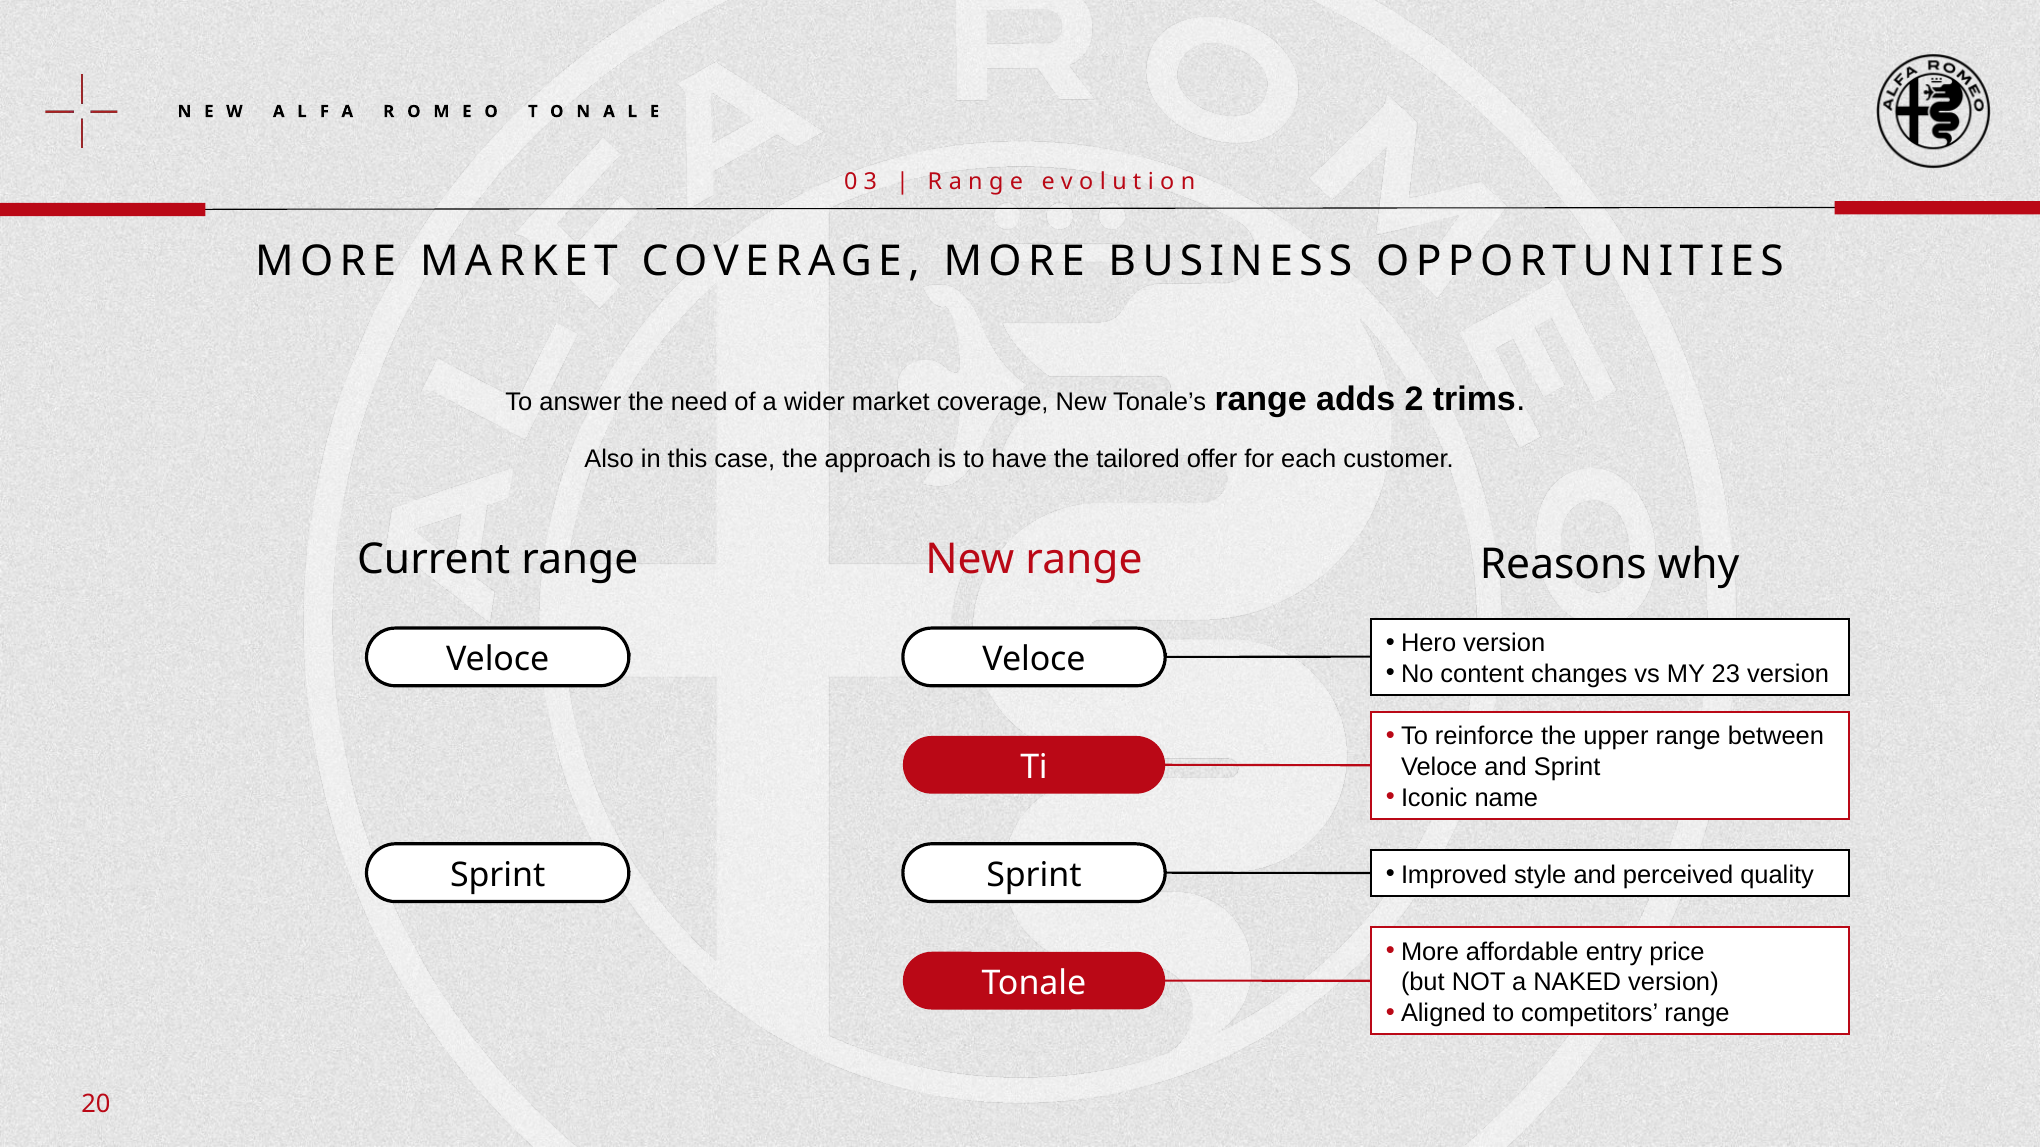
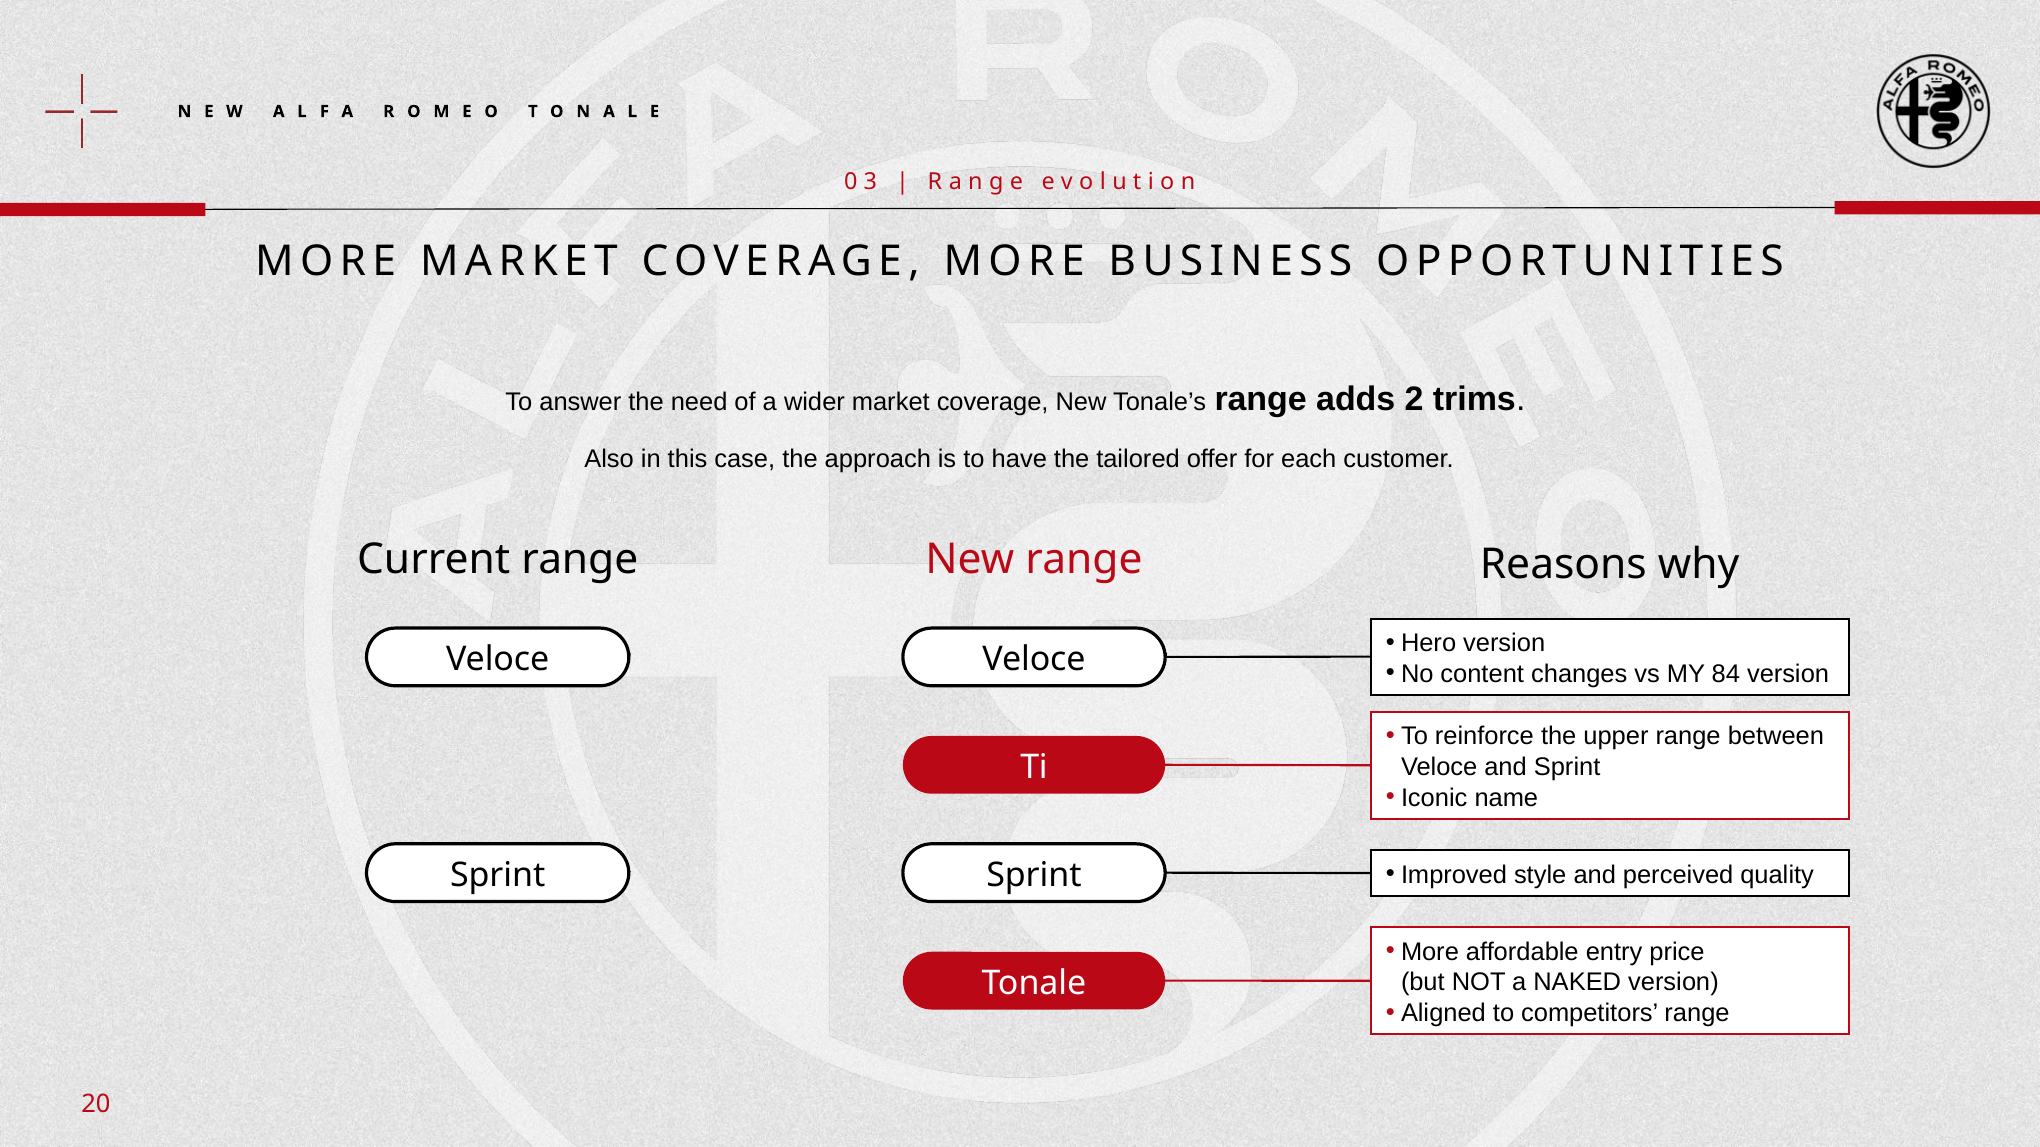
23: 23 -> 84 (1726, 674)
